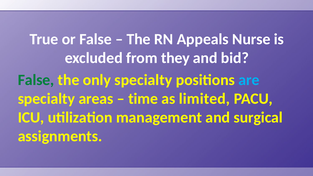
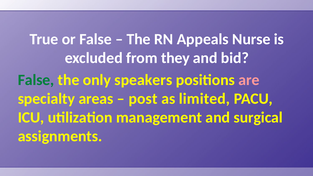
only specialty: specialty -> speakers (143, 80)
are colour: light blue -> pink (249, 80)
time: time -> post (143, 99)
